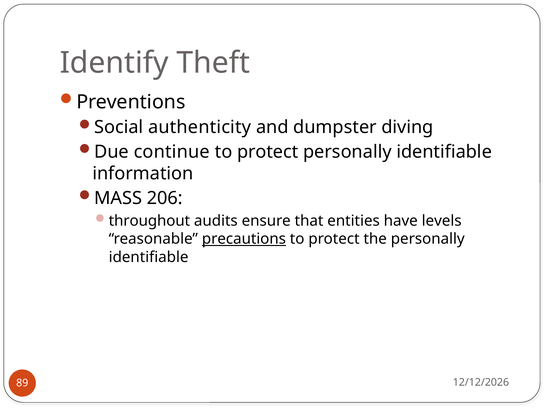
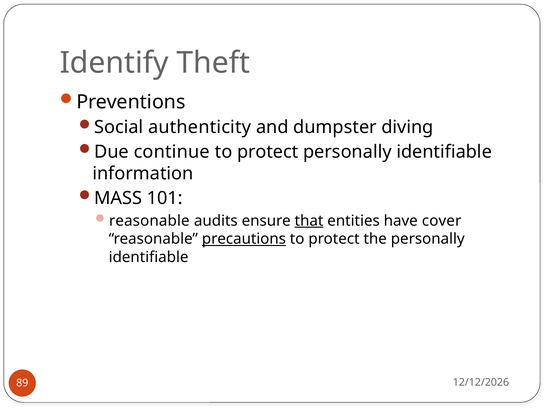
206: 206 -> 101 (165, 198)
throughout: throughout -> reasonable (149, 221)
that underline: none -> present (309, 221)
levels: levels -> cover (442, 221)
